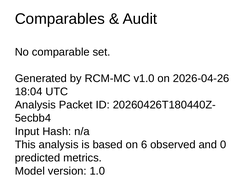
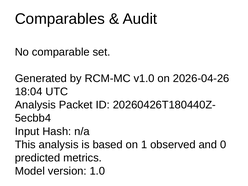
6: 6 -> 1 (144, 145)
